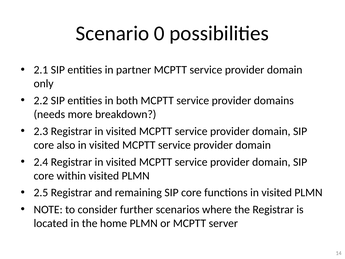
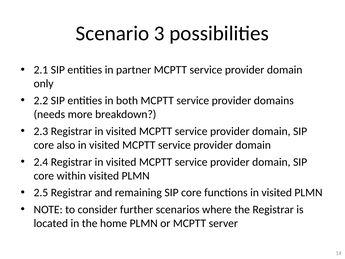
0: 0 -> 3 (159, 33)
